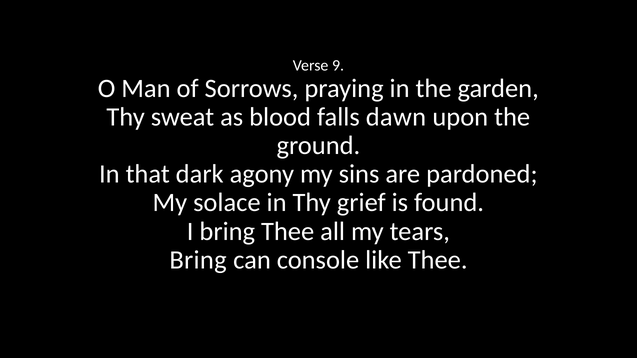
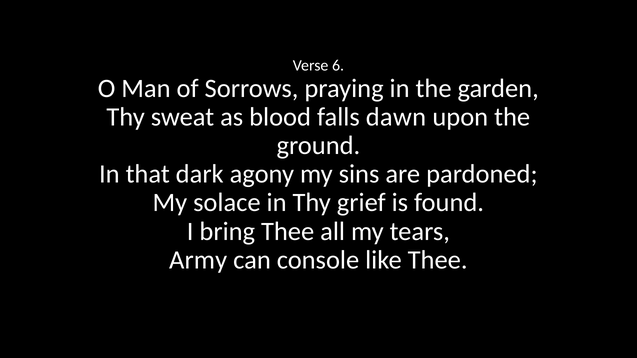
9: 9 -> 6 (338, 66)
Bring: Bring -> Army (198, 260)
